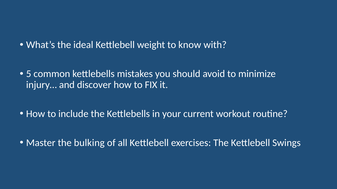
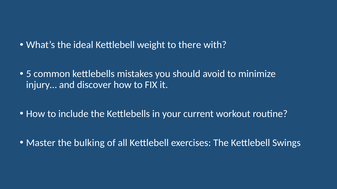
know: know -> there (190, 45)
